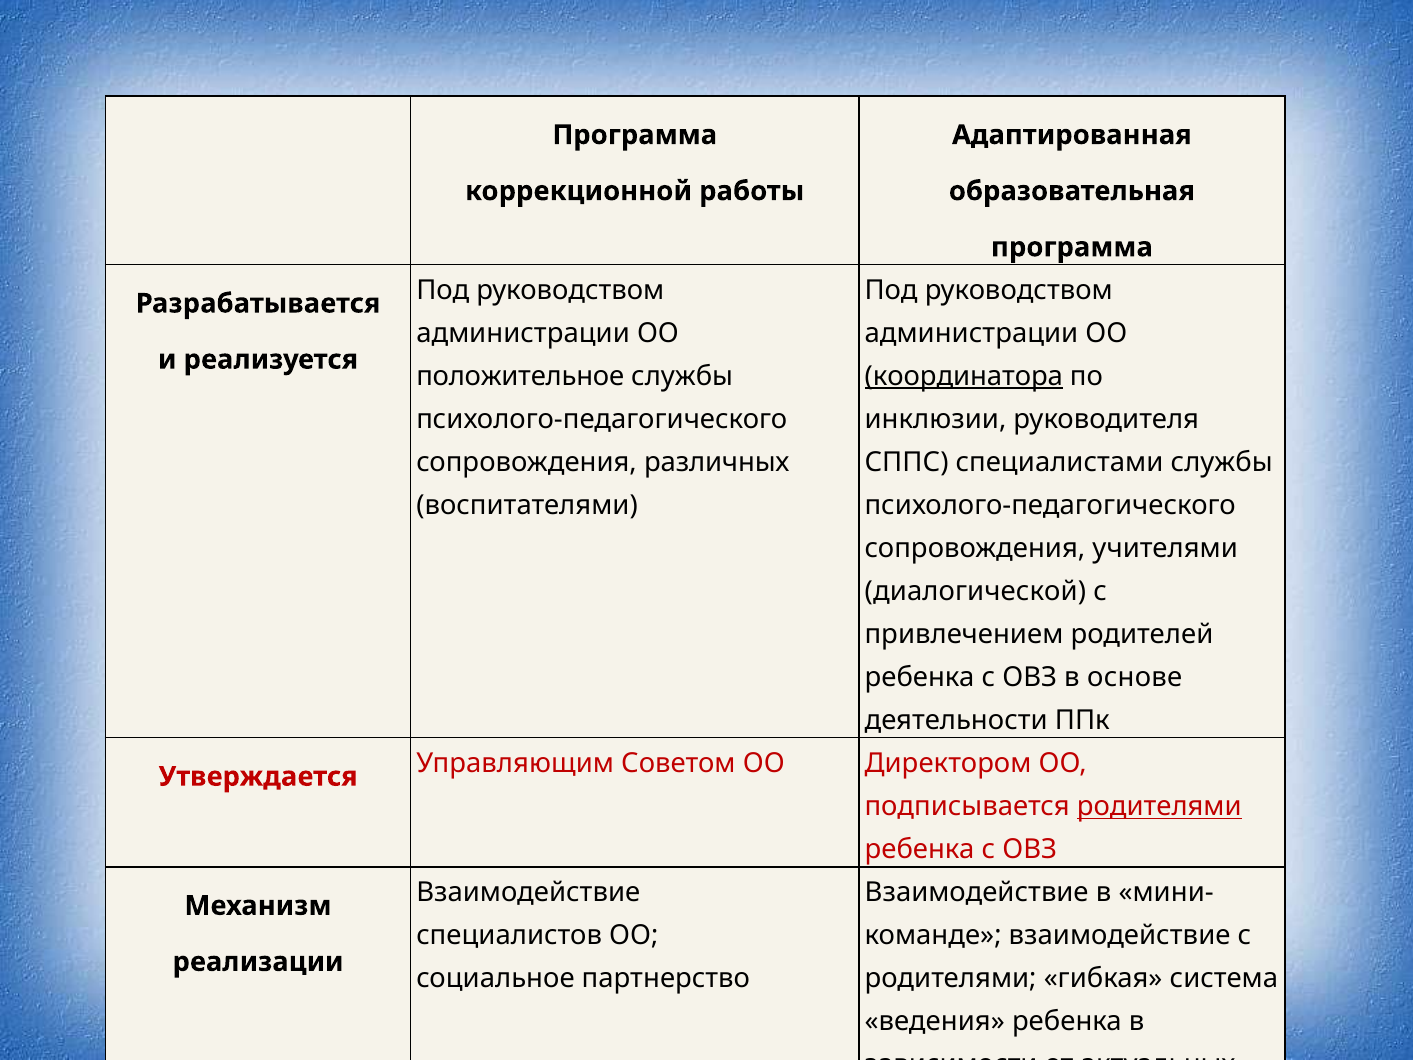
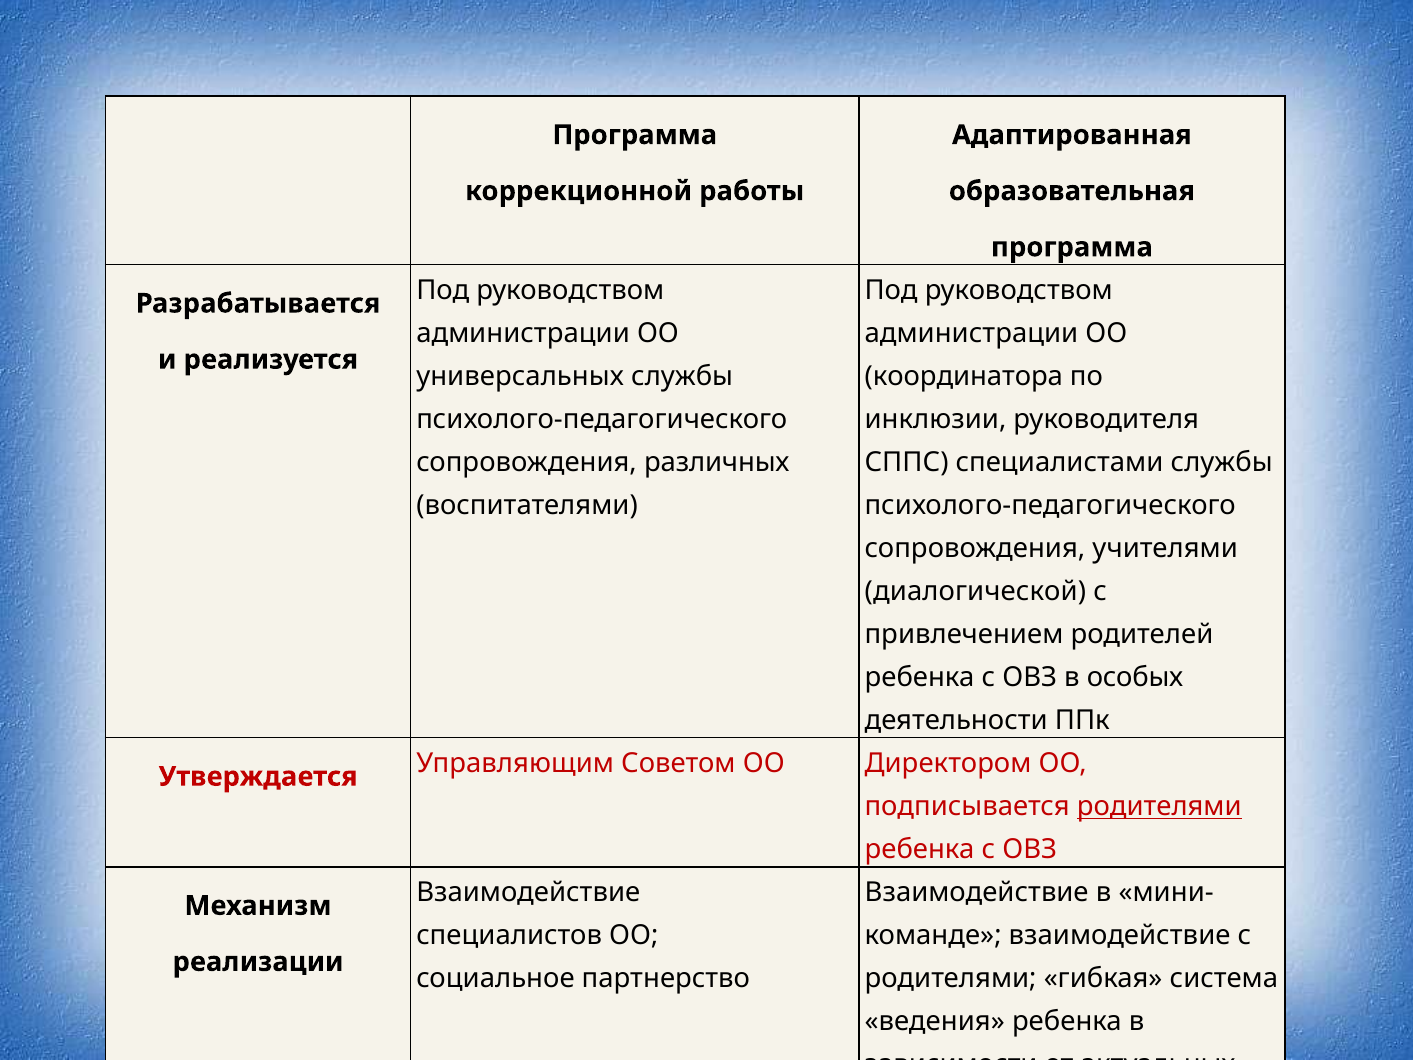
положительное: положительное -> универсальных (520, 376)
координатора underline: present -> none (964, 376)
основе: основе -> особых (1135, 677)
